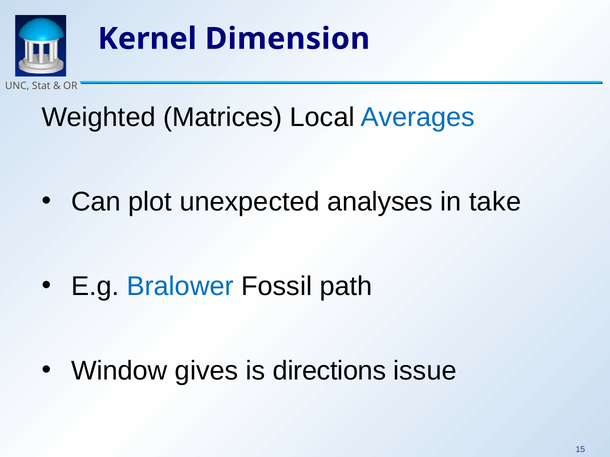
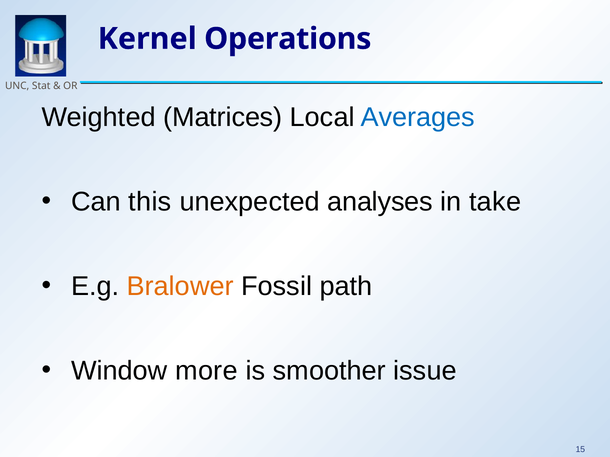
Dimension: Dimension -> Operations (288, 39)
plot: plot -> this (150, 202)
Bralower colour: blue -> orange (180, 286)
gives: gives -> more (206, 371)
directions: directions -> smoother (329, 371)
